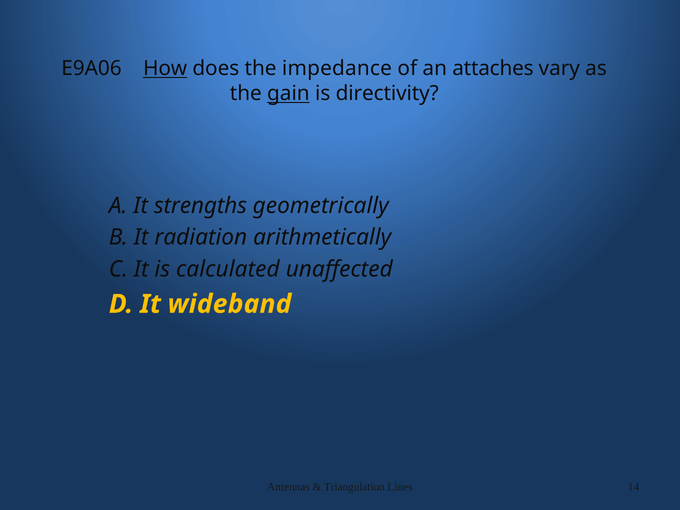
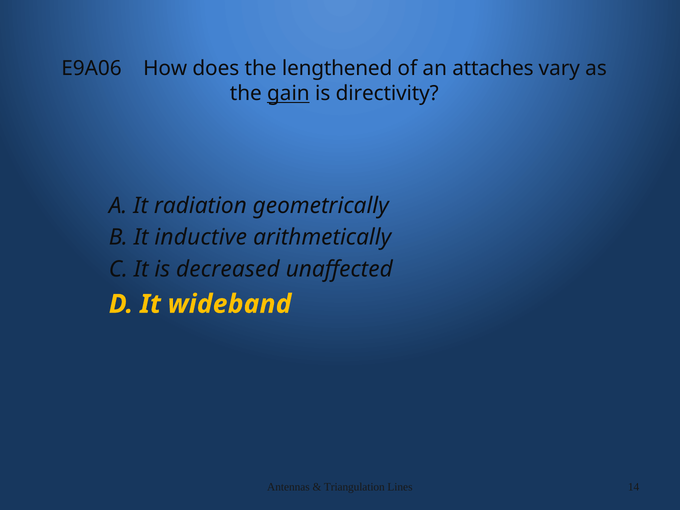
How underline: present -> none (165, 69)
impedance: impedance -> lengthened (337, 69)
strengths: strengths -> radiation (200, 206)
radiation: radiation -> inductive (201, 237)
calculated: calculated -> decreased (228, 269)
